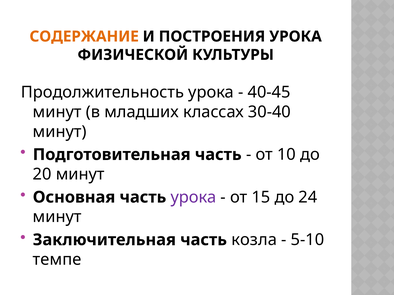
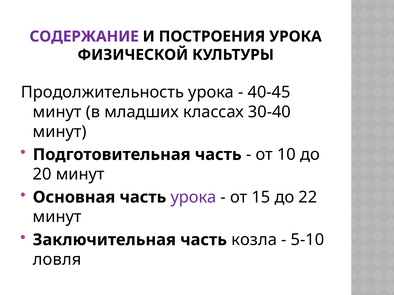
СОДЕРЖАНИЕ colour: orange -> purple (84, 37)
24: 24 -> 22 (308, 198)
темпе: темпе -> ловля (57, 260)
